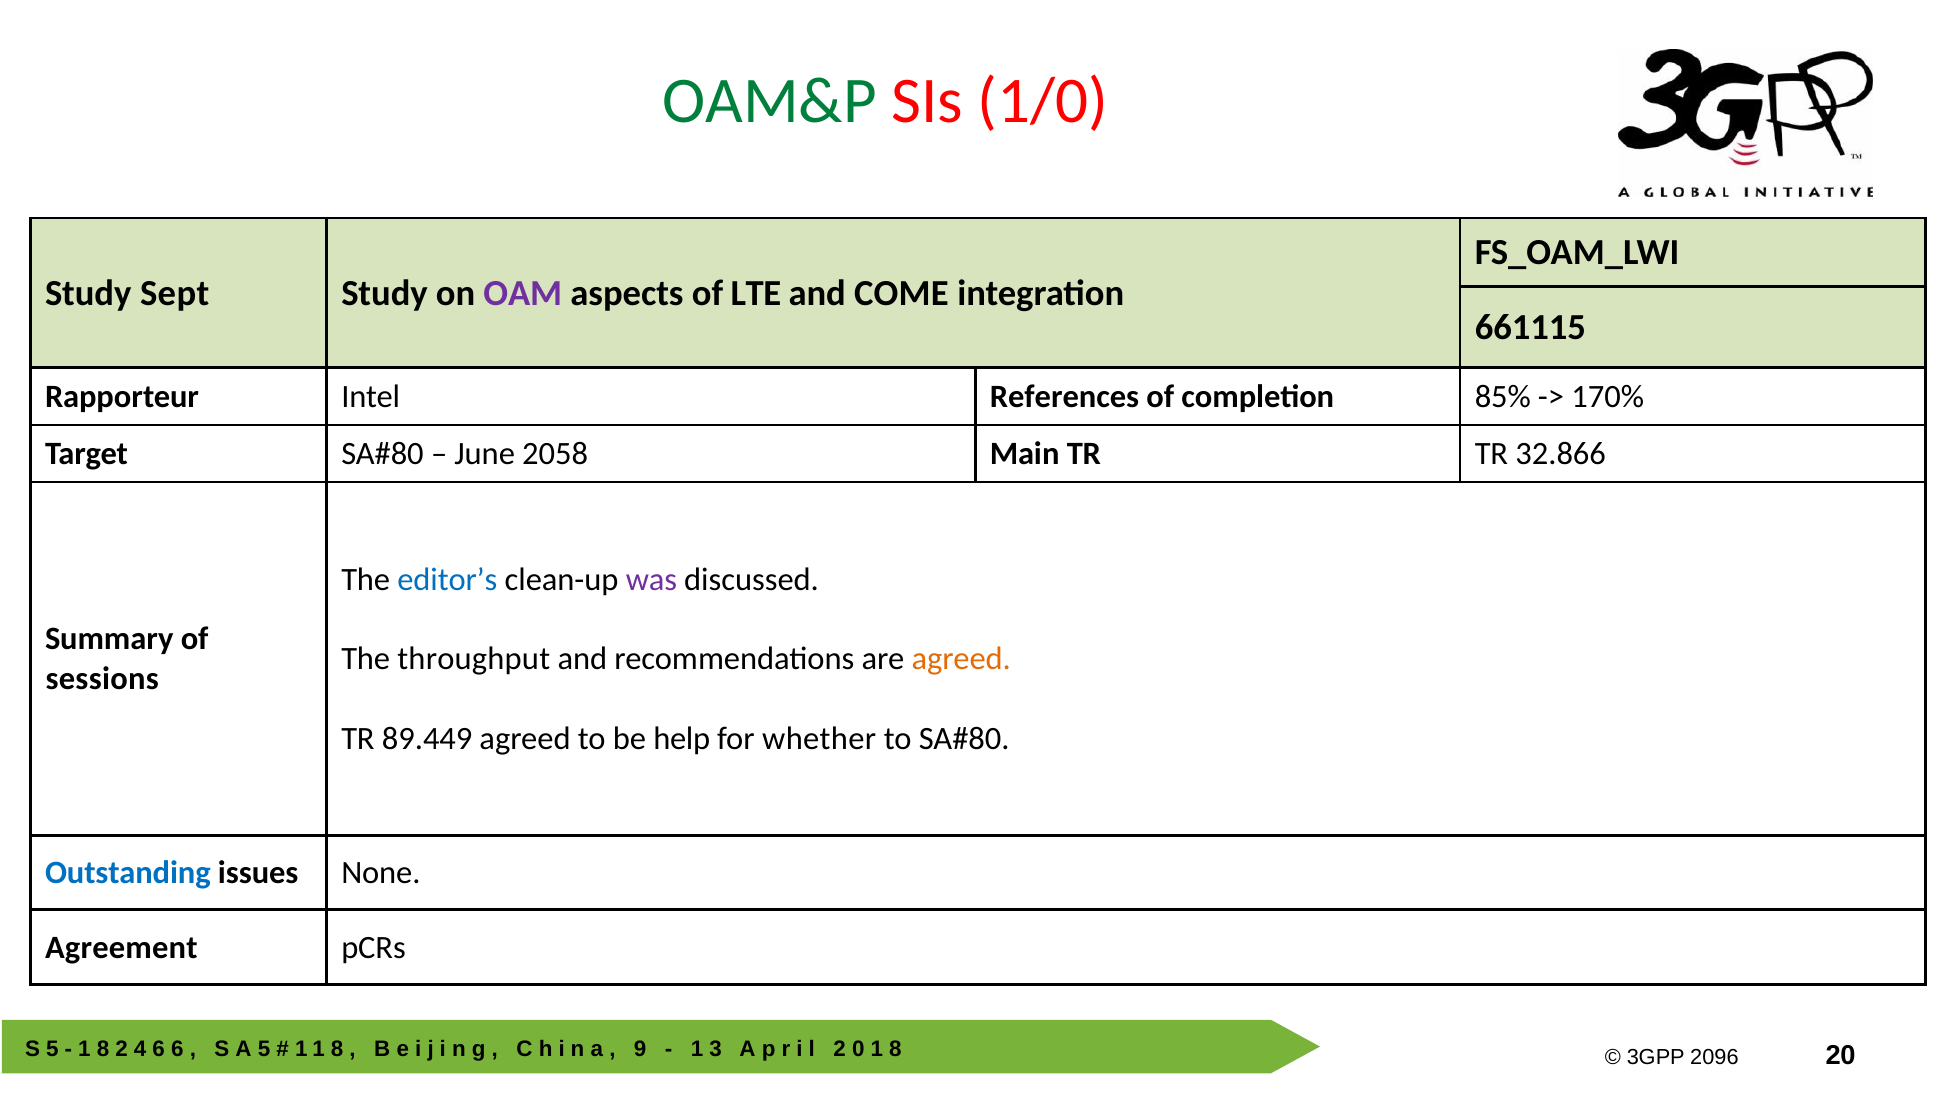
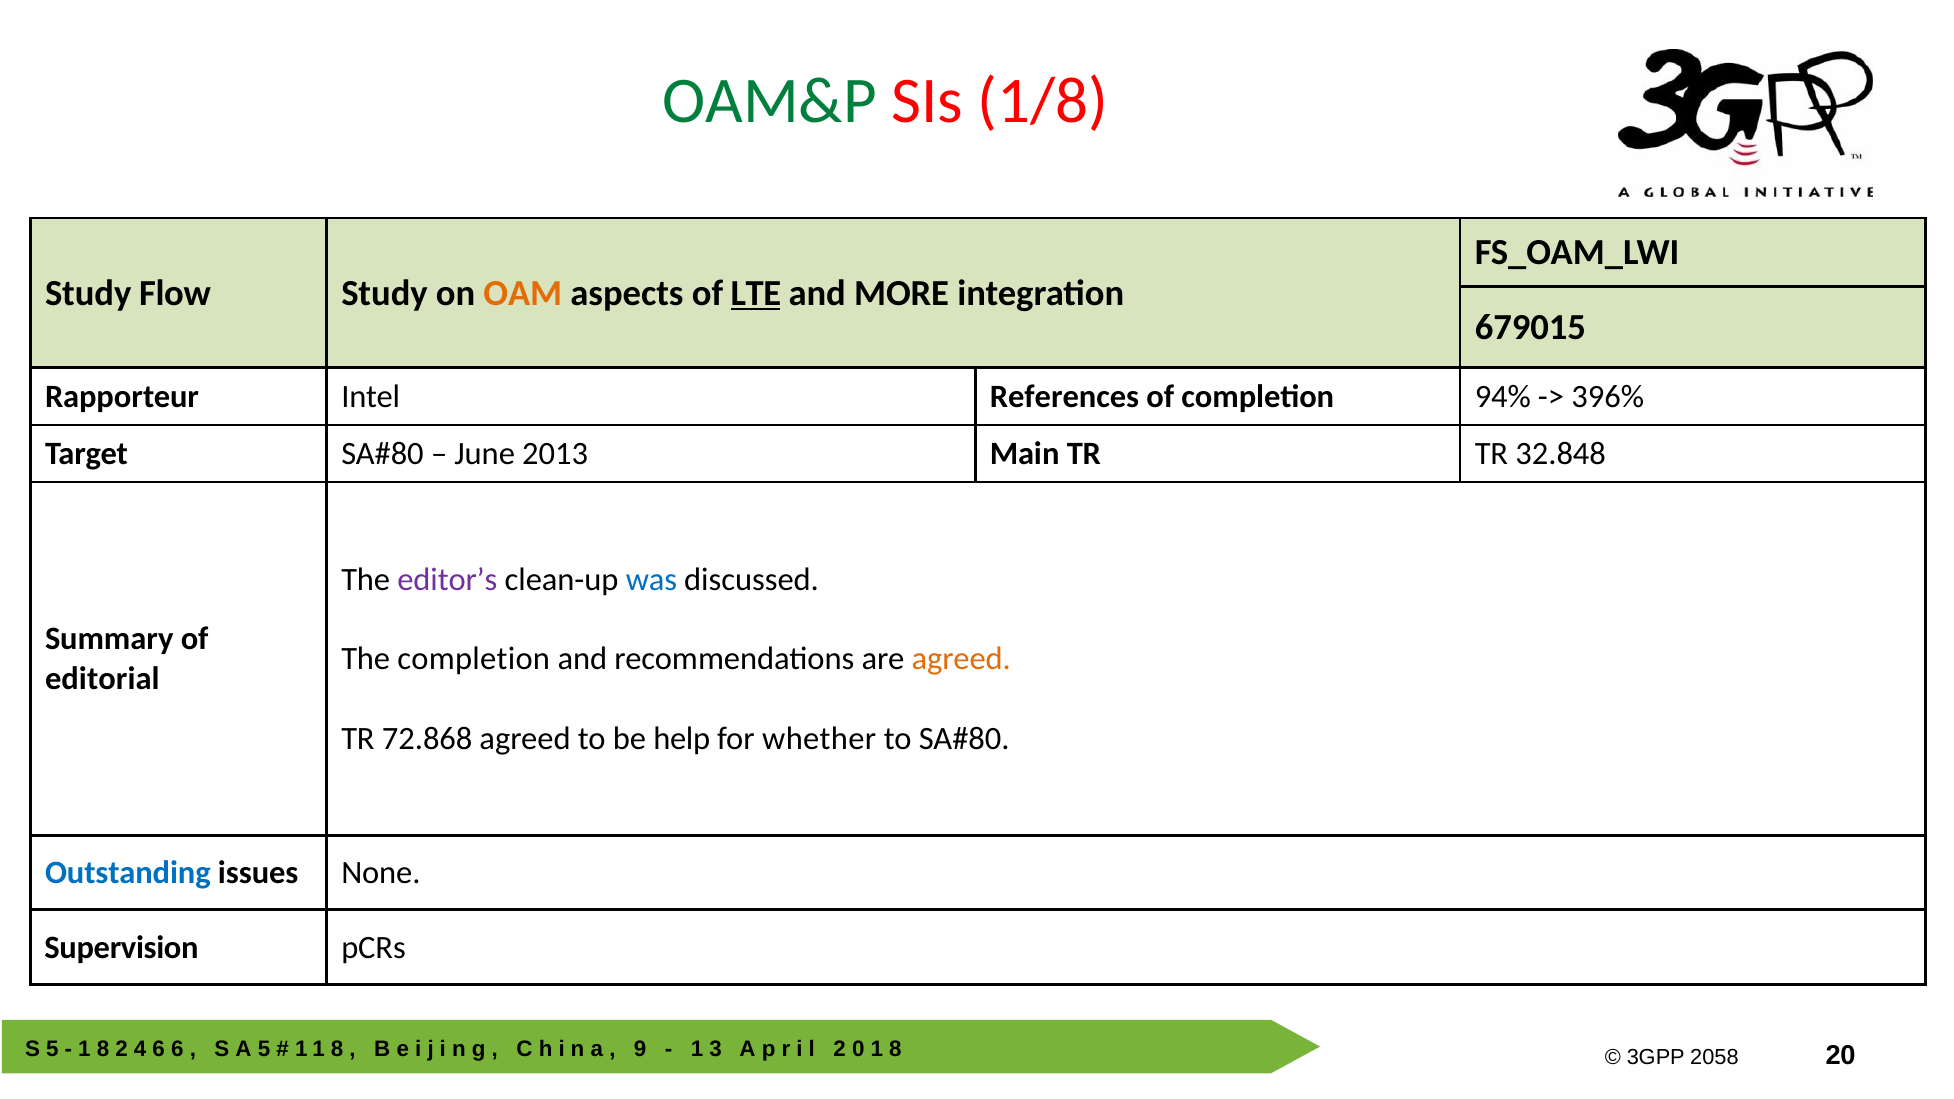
1/0: 1/0 -> 1/8 (1043, 101)
Sept: Sept -> Flow (175, 293)
OAM colour: purple -> orange (523, 293)
LTE underline: none -> present (756, 293)
COME: COME -> MORE (902, 293)
661115: 661115 -> 679015 (1530, 328)
85%: 85% -> 94% (1503, 397)
170%: 170% -> 396% (1608, 397)
2058: 2058 -> 2013 (555, 454)
32.866: 32.866 -> 32.848 (1561, 454)
editor’s colour: blue -> purple (447, 579)
was colour: purple -> blue (651, 579)
The throughput: throughput -> completion (474, 659)
sessions: sessions -> editorial (102, 679)
89.449: 89.449 -> 72.868 (427, 739)
Agreement: Agreement -> Supervision (122, 947)
2096: 2096 -> 2058 (1714, 1057)
